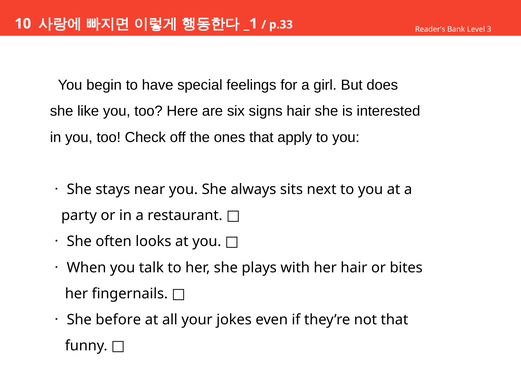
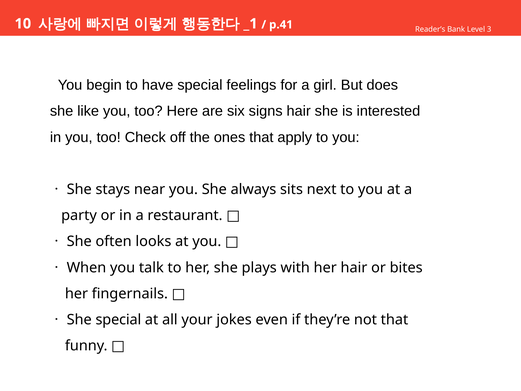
p.33: p.33 -> p.41 (281, 25)
She before: before -> special (118, 319)
